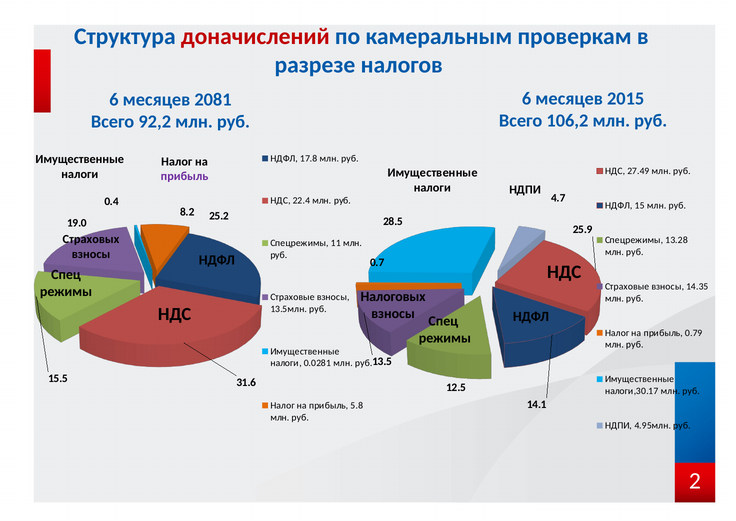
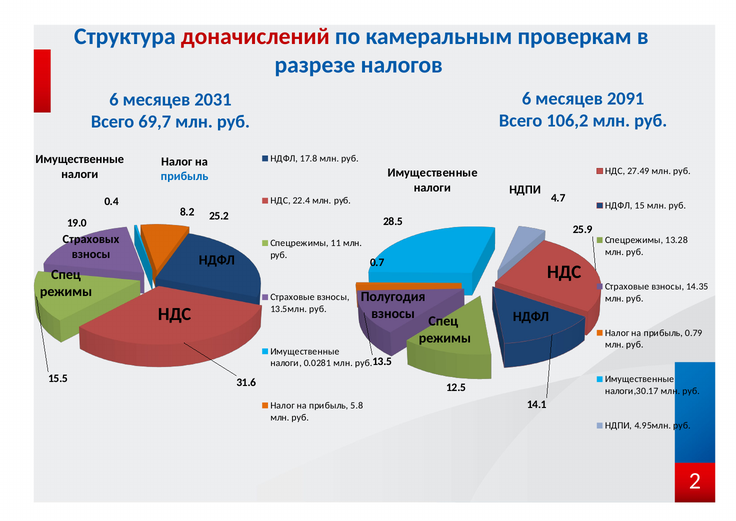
2015: 2015 -> 2091 (626, 98)
2081: 2081 -> 2031 (213, 100)
92,2: 92,2 -> 69,7 (155, 122)
прибыль colour: purple -> blue (185, 176)
Налоговых: Налоговых -> Полугодия (393, 296)
